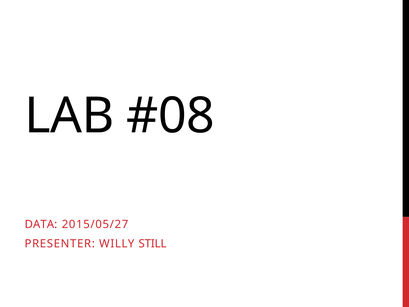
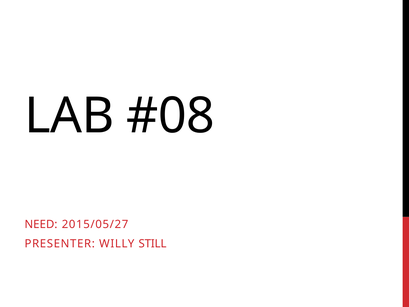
DATA: DATA -> NEED (41, 224)
